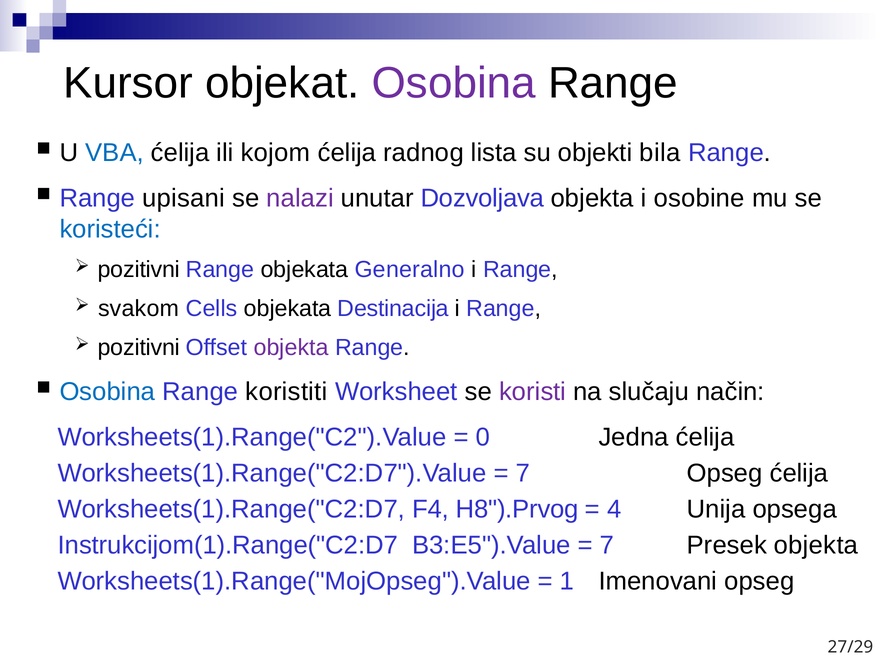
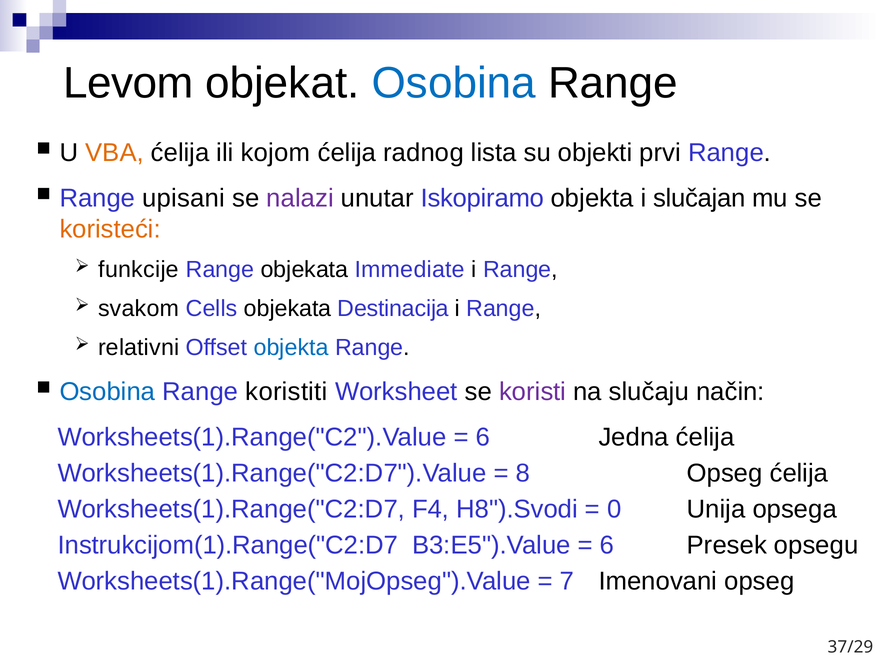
Kursor: Kursor -> Levom (128, 83)
Osobina colour: purple -> blue (454, 83)
VBA colour: blue -> orange (115, 153)
bila: bila -> prvi (660, 153)
Dozvoljava: Dozvoljava -> Iskopiramo (482, 198)
osobine: osobine -> slučajan (699, 198)
koristeći colour: blue -> orange (110, 229)
pozitivni: pozitivni -> funkcije (139, 269)
Generalno: Generalno -> Immediate (410, 269)
pozitivni: pozitivni -> relativni (139, 347)
objekta colour: purple -> blue (291, 347)
0: 0 -> 6 (483, 437)
7: 7 -> 8 (523, 473)
H8").Prvog: H8").Prvog -> H8").Svodi (517, 509)
4: 4 -> 0 (614, 509)
7: 7 -> 6 (607, 545)
Presek objekta: objekta -> opsegu (816, 545)
1: 1 -> 7 (567, 581)
27/29: 27/29 -> 37/29 (850, 647)
